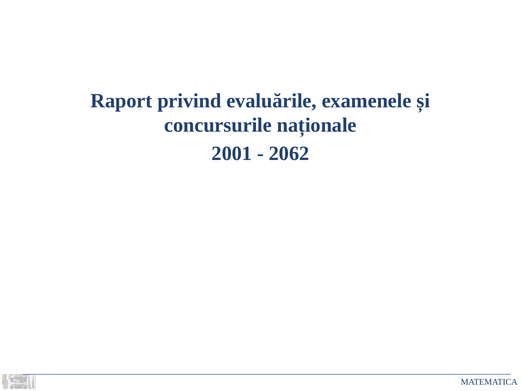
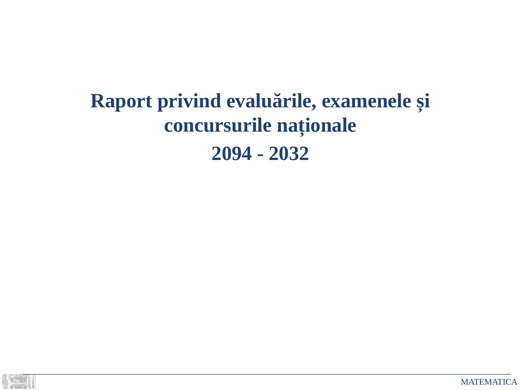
2001: 2001 -> 2094 (232, 153)
2062: 2062 -> 2032 (289, 153)
